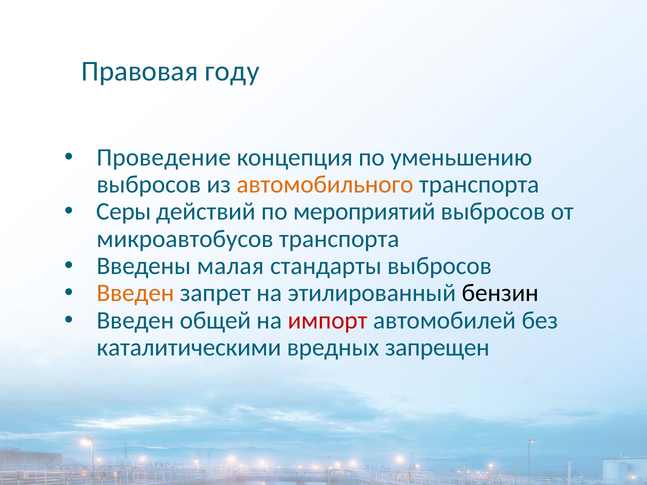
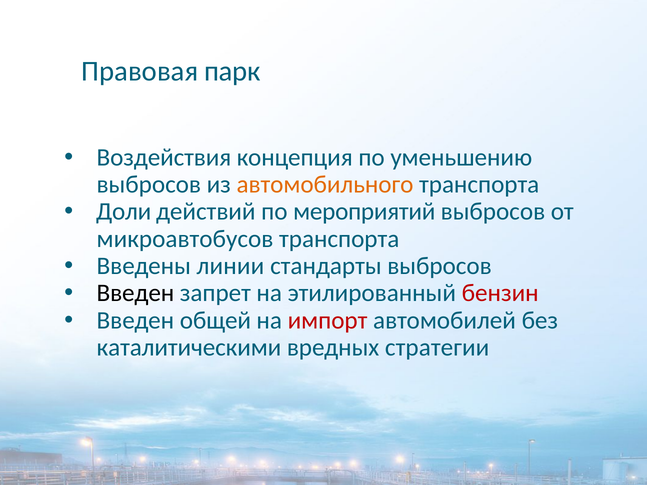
году: году -> парк (232, 71)
Проведение: Проведение -> Воздействия (164, 157)
Серы: Серы -> Доли (124, 212)
малая: малая -> линии (230, 266)
Введен colour: orange -> black (135, 293)
бензин colour: black -> red (500, 293)
запрещен: запрещен -> стратегии (437, 348)
